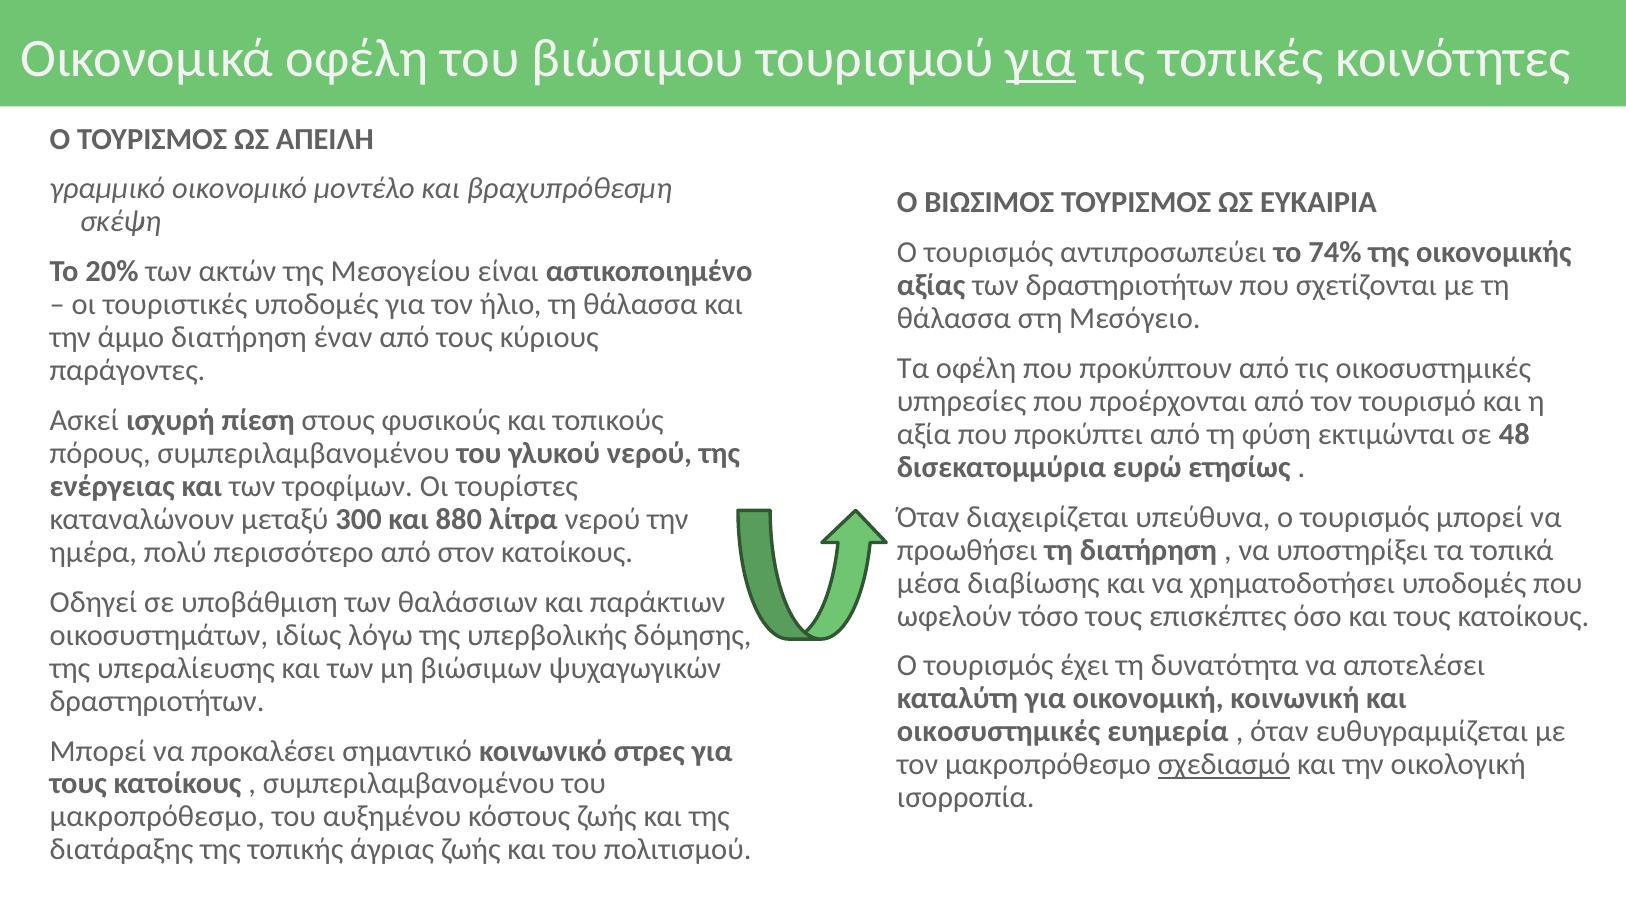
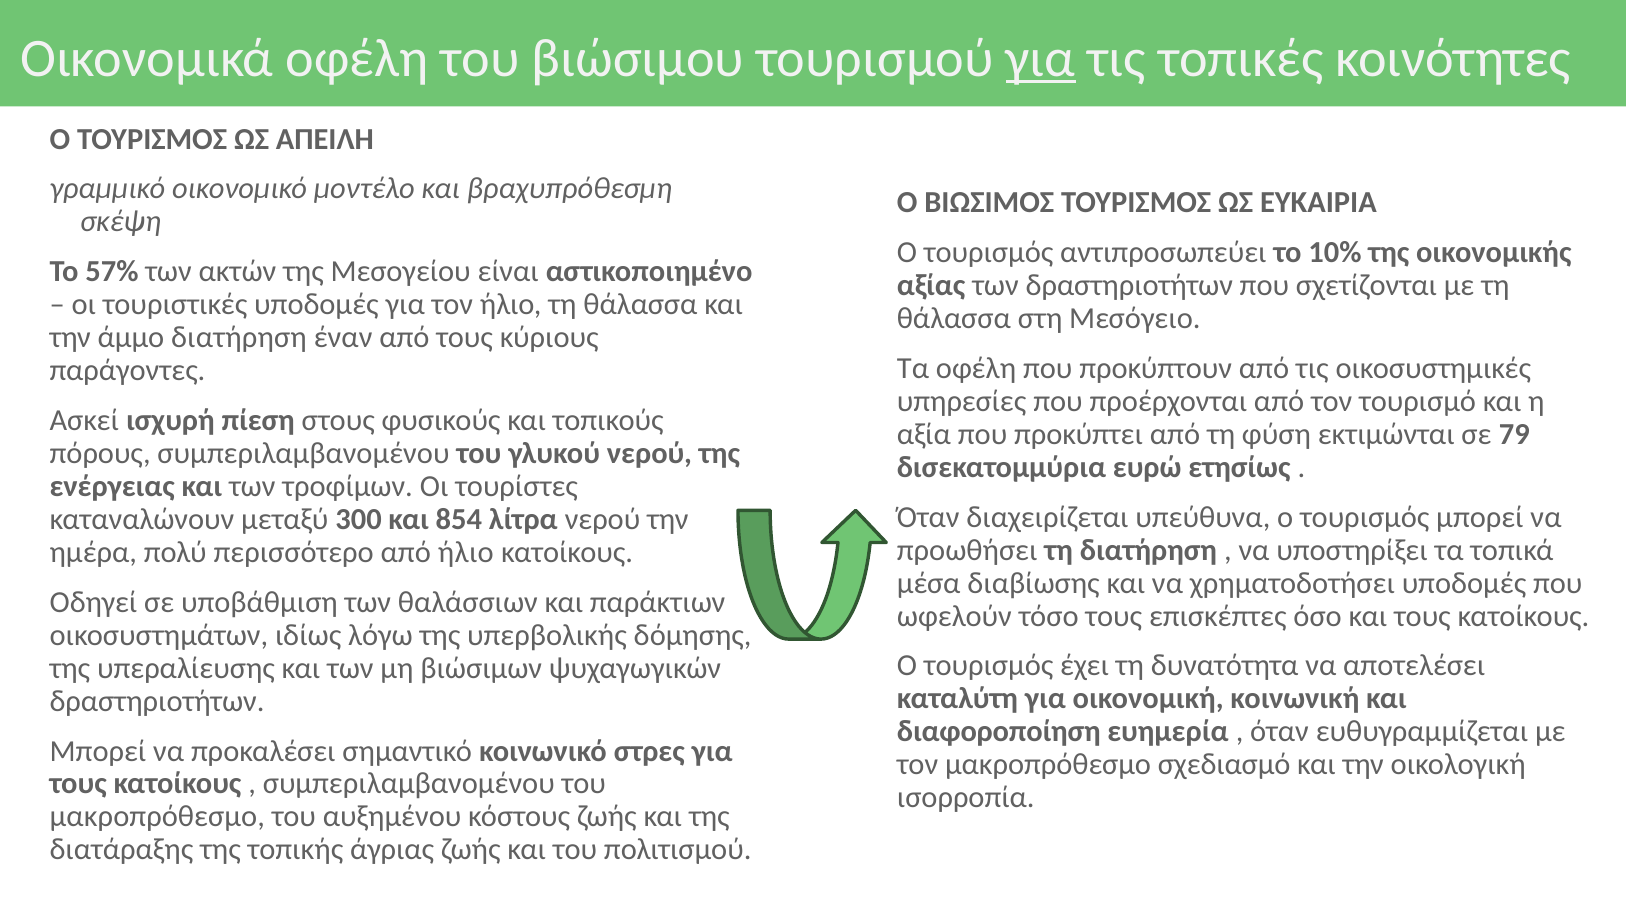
74%: 74% -> 10% (1335, 253)
20%: 20% -> 57% (112, 272)
48: 48 -> 79 (1514, 434)
880: 880 -> 854 (459, 519)
από στον: στον -> ήλιο (466, 552)
οικοσυστημικές: οικοσυστημικές -> διαφοροποίηση (999, 732)
σχεδιασμό underline: present -> none (1224, 764)
